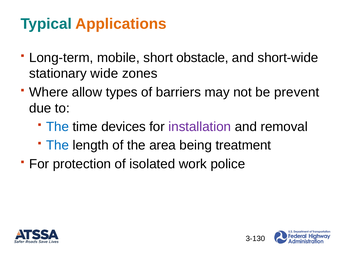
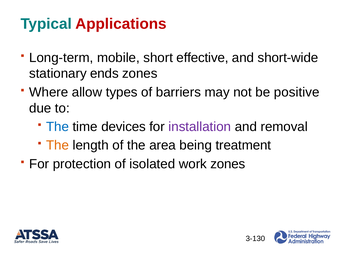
Applications colour: orange -> red (121, 24)
obstacle: obstacle -> effective (202, 58)
wide: wide -> ends (104, 74)
prevent: prevent -> positive (297, 92)
The colour: blue -> orange (57, 146)
work police: police -> zones (228, 164)
